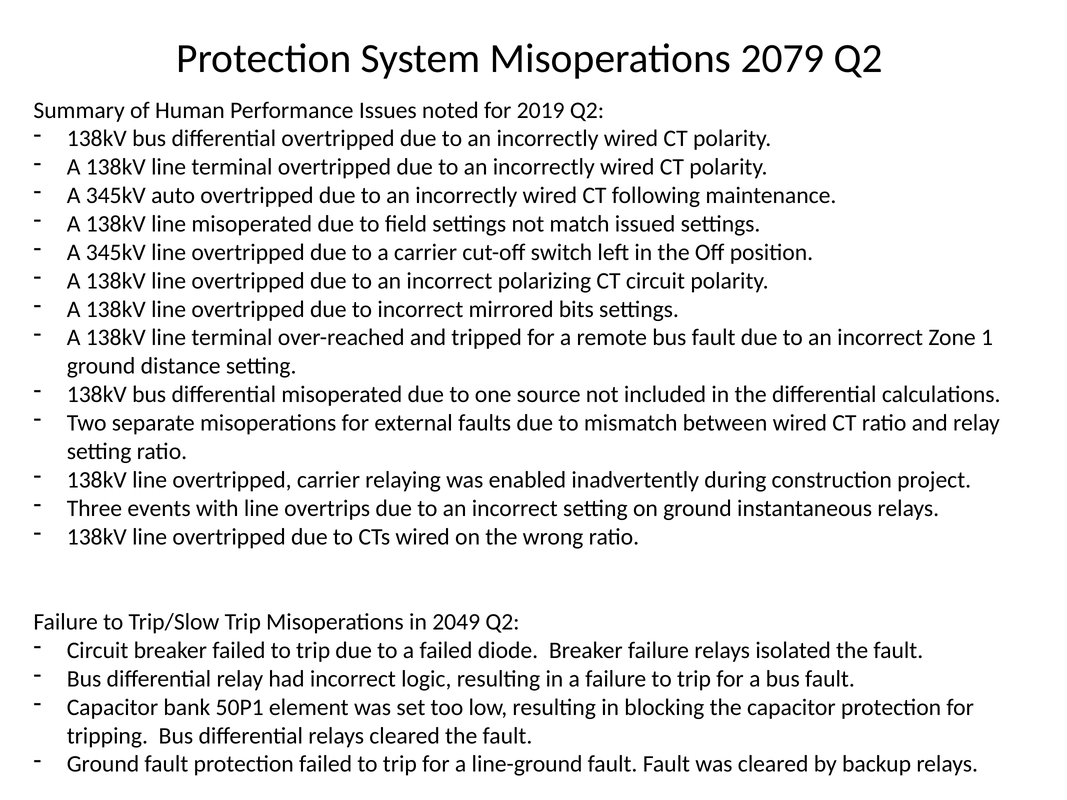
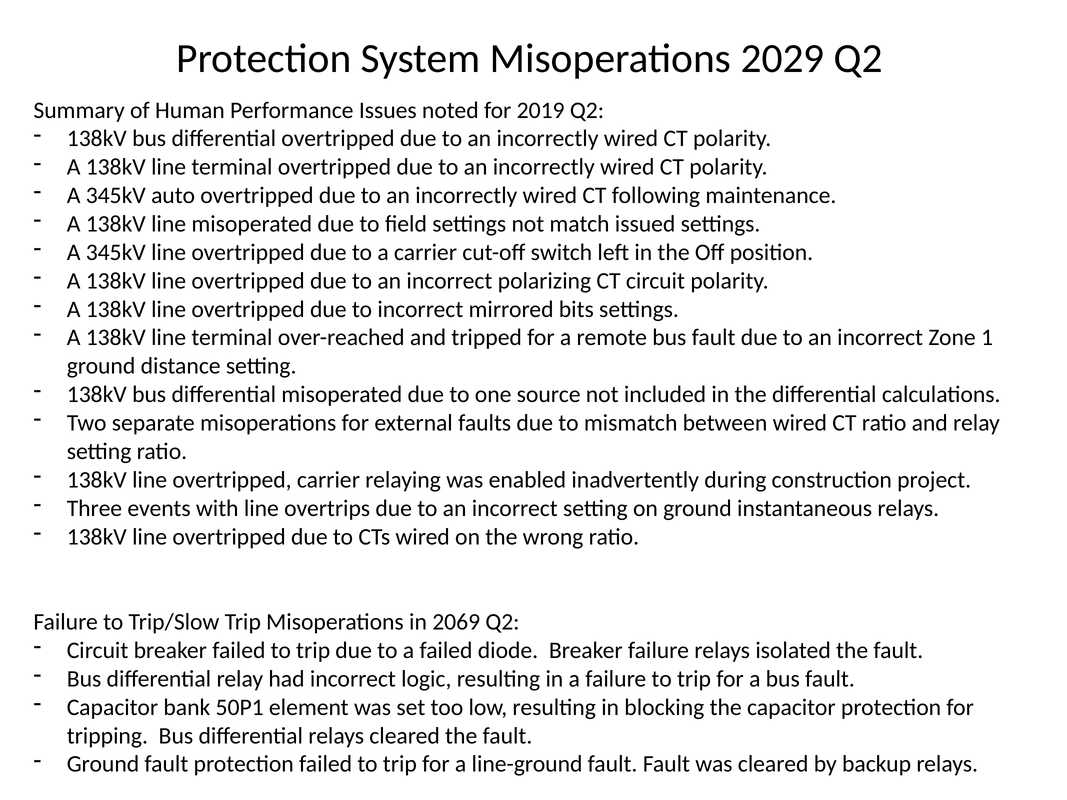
2079: 2079 -> 2029 (783, 58)
2049: 2049 -> 2069 (456, 622)
